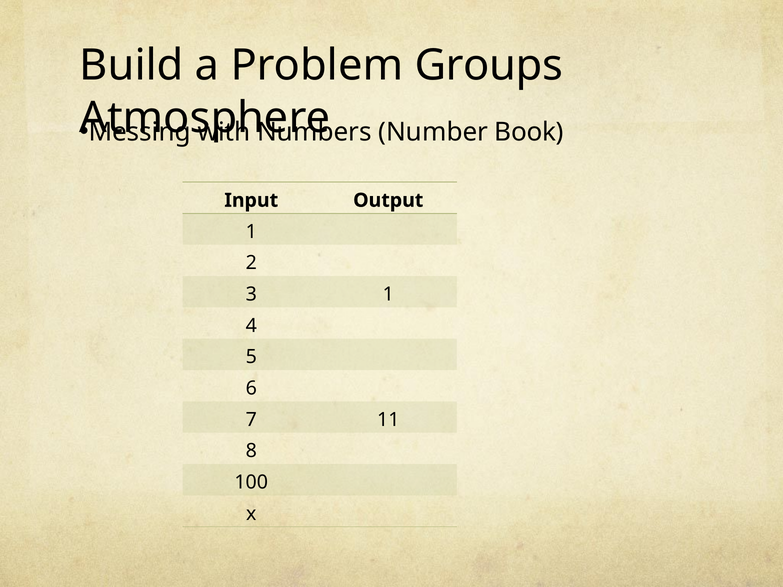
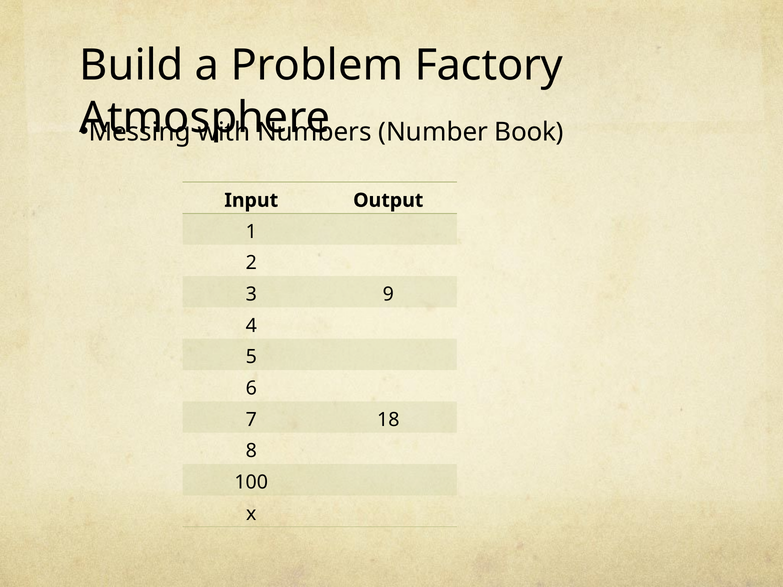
Groups: Groups -> Factory (489, 66)
3 1: 1 -> 9 (388, 294)
11: 11 -> 18 (388, 420)
